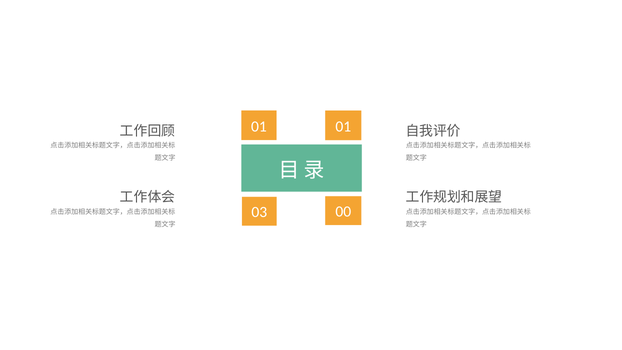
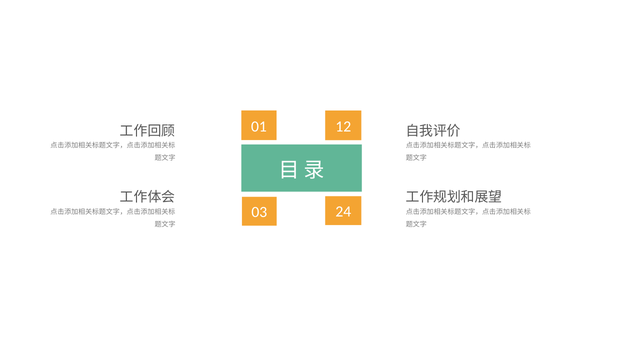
01 01: 01 -> 12 (343, 126)
00: 00 -> 24 (343, 212)
